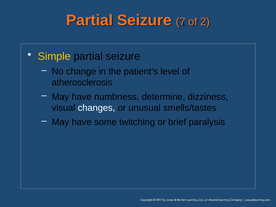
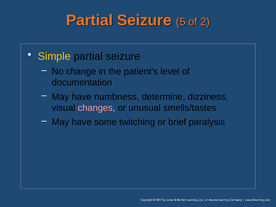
7: 7 -> 5 (181, 22)
atherosclerosis: atherosclerosis -> documentation (82, 83)
changes colour: white -> pink (96, 108)
